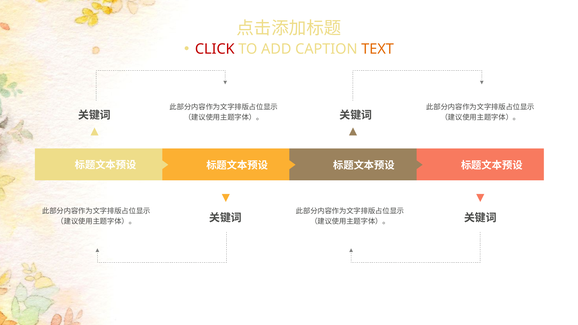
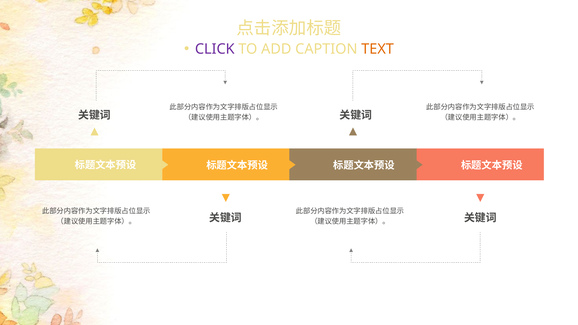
CLICK colour: red -> purple (215, 49)
